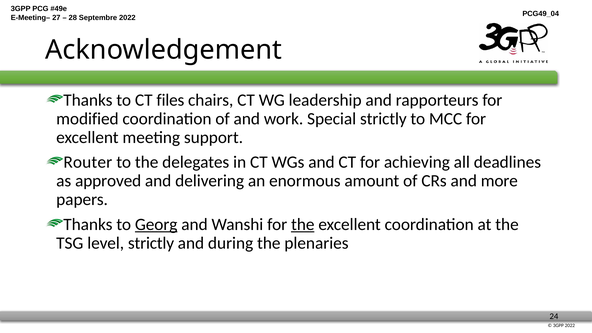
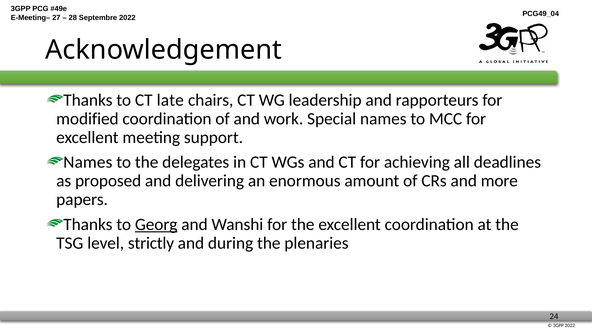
files: files -> late (170, 100)
Special strictly: strictly -> names (383, 119)
Router: Router -> Names (88, 162)
approved: approved -> proposed (108, 181)
the underline: present -> none (303, 224)
